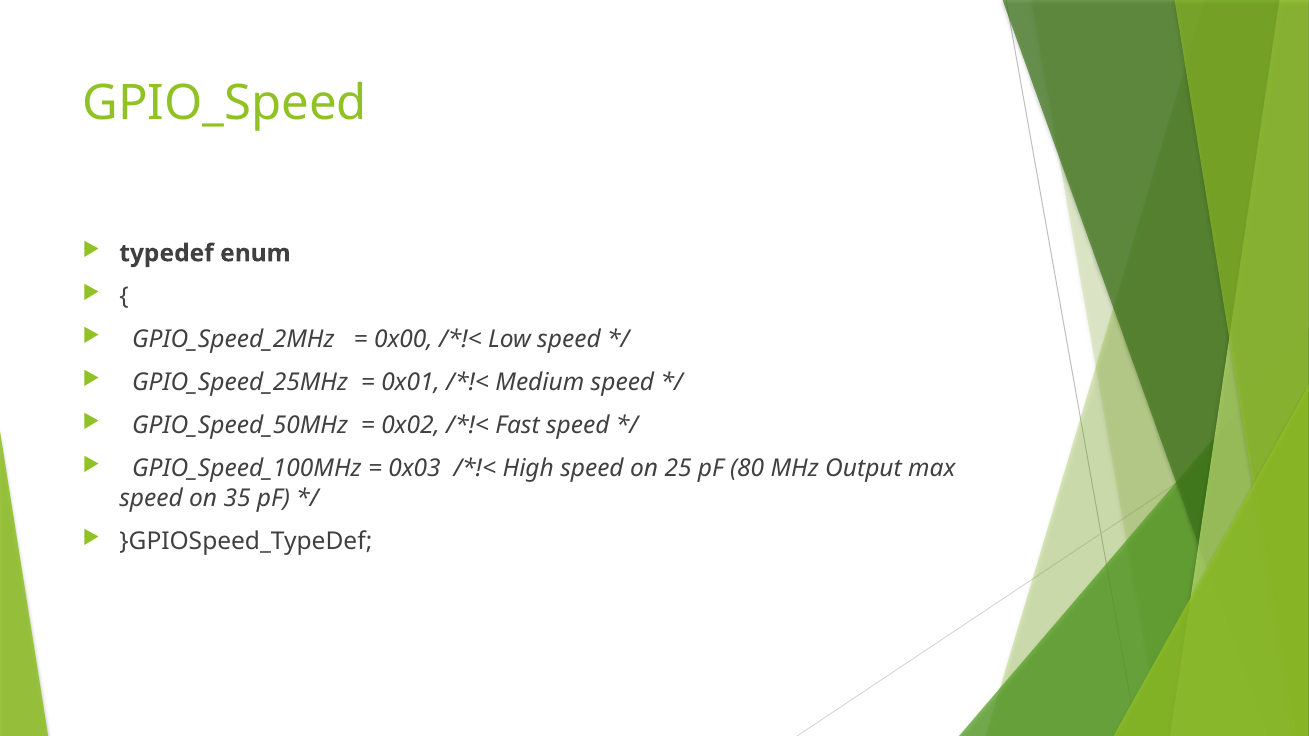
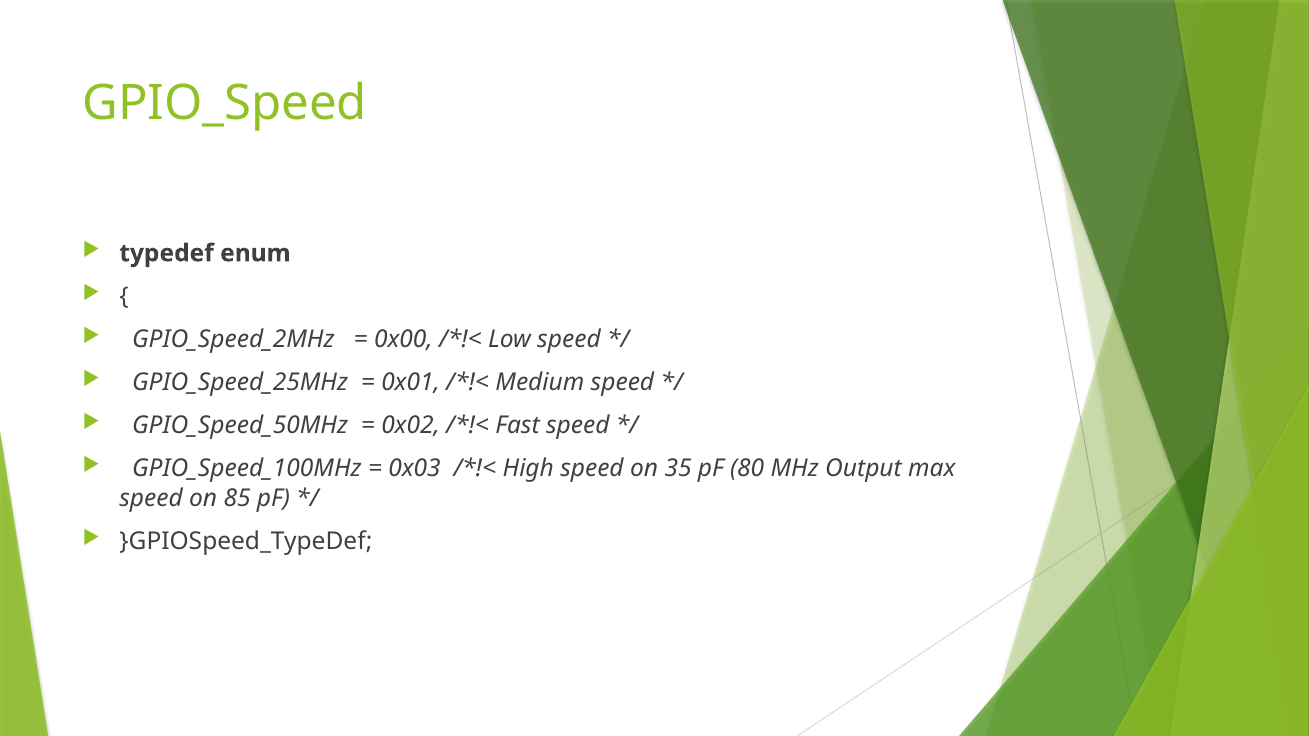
25: 25 -> 35 (678, 469)
35: 35 -> 85 (237, 498)
